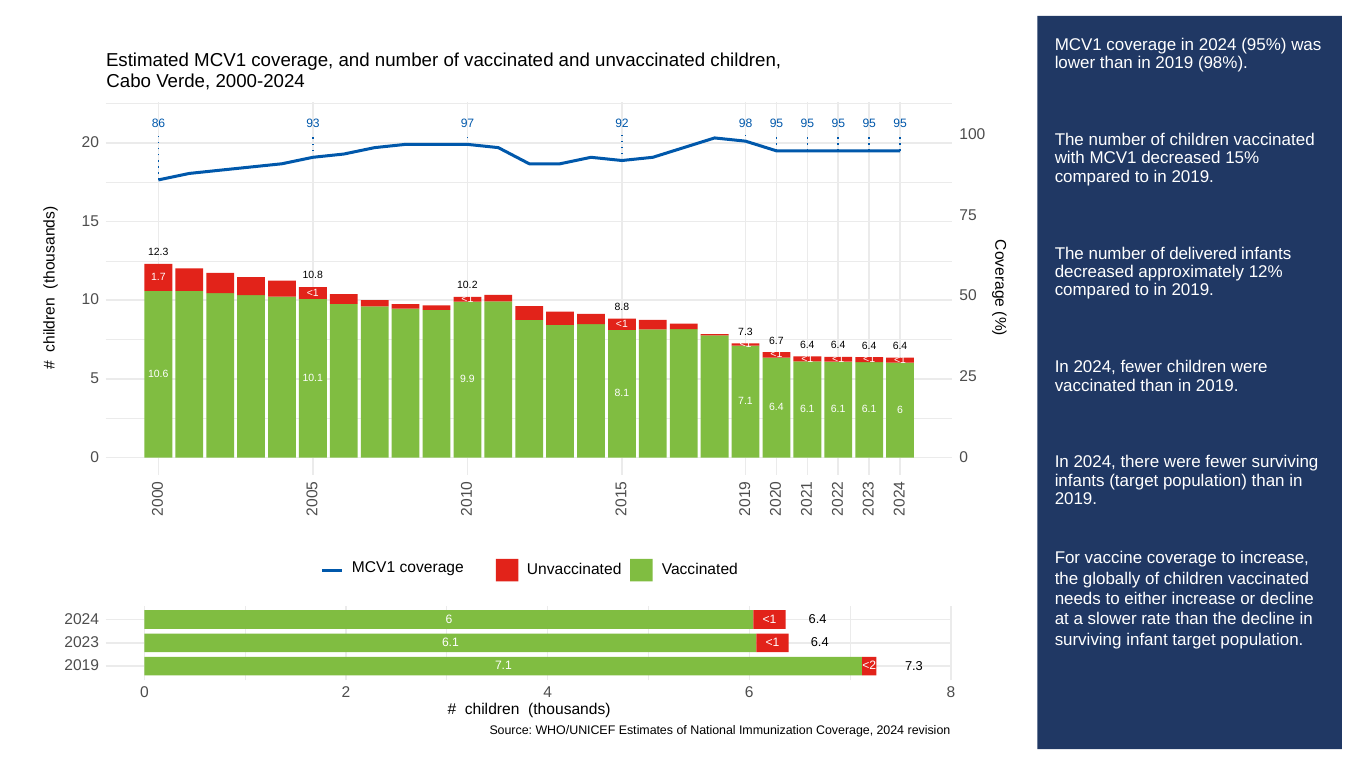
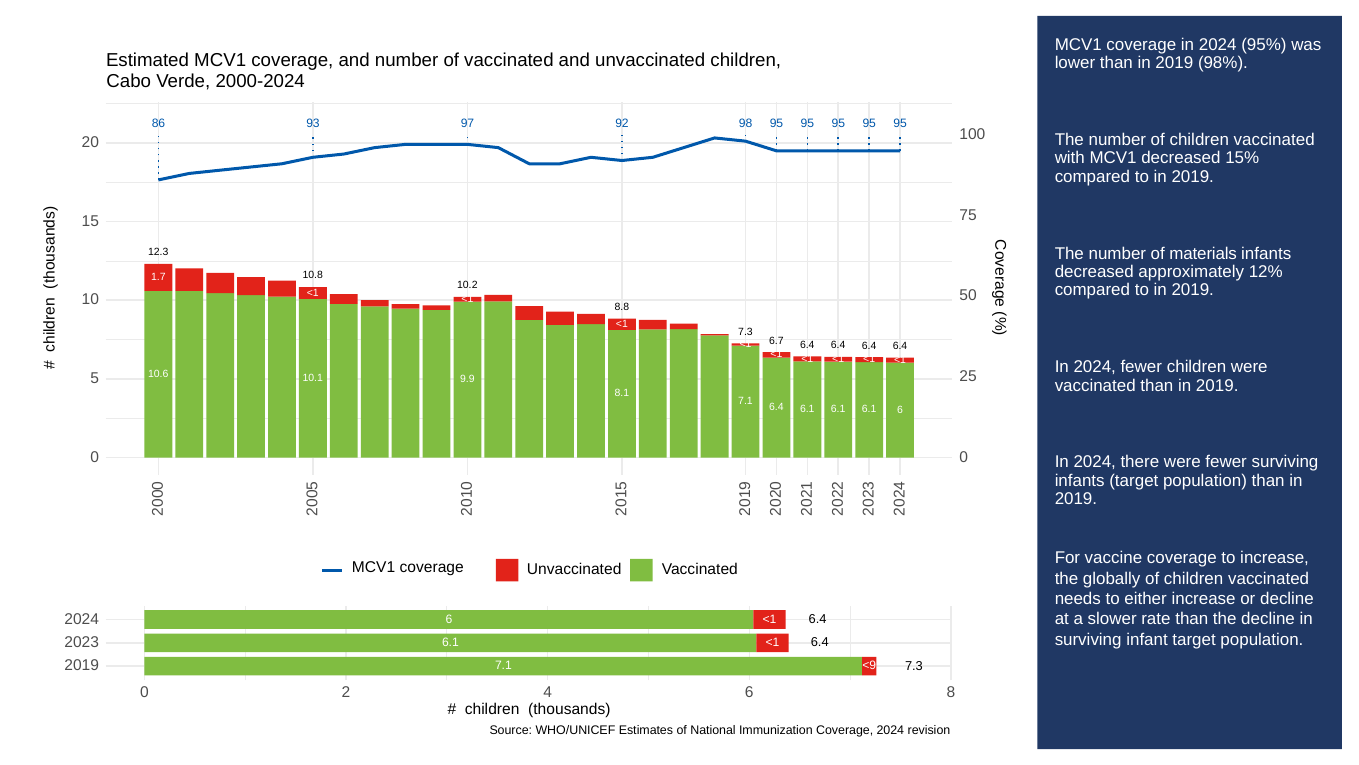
delivered: delivered -> materials (1203, 253)
<2: <2 -> <9 (869, 665)
